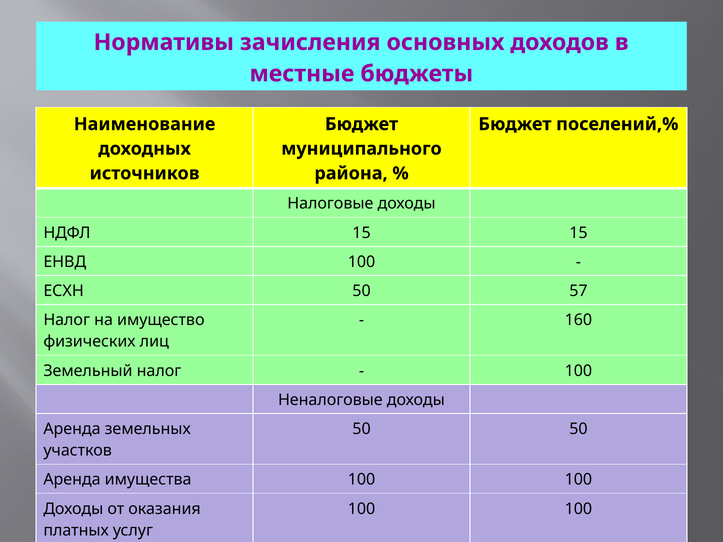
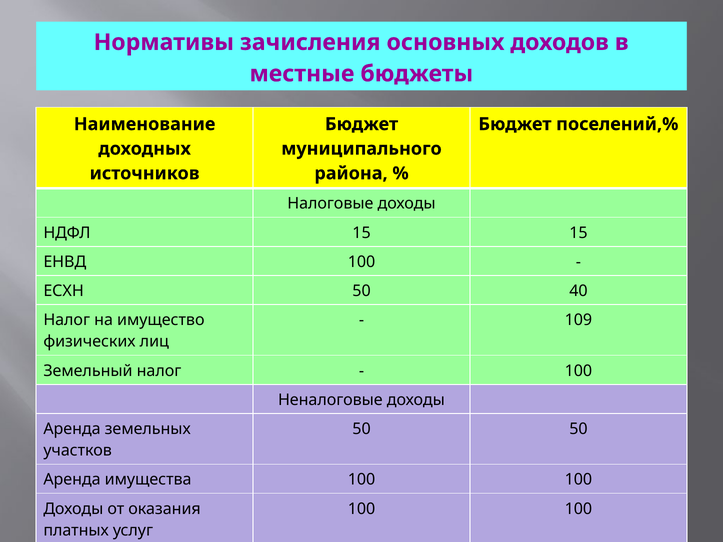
57: 57 -> 40 (578, 291)
160: 160 -> 109 (578, 320)
